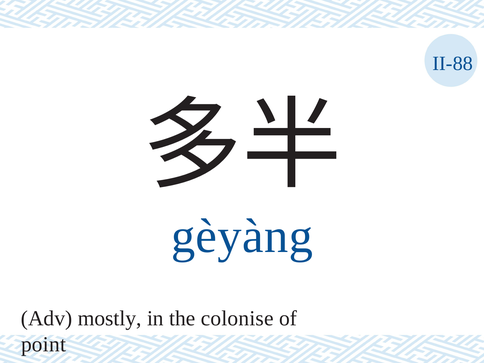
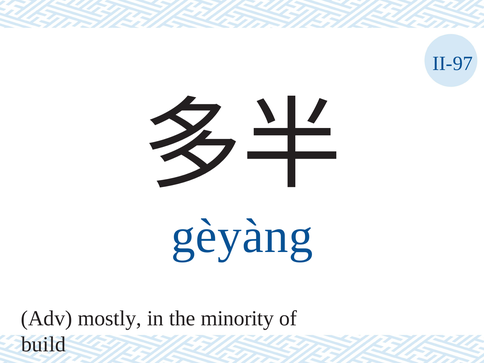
II-88: II-88 -> II-97 (453, 63)
colonise: colonise -> minority (237, 318)
point: point -> build (44, 344)
